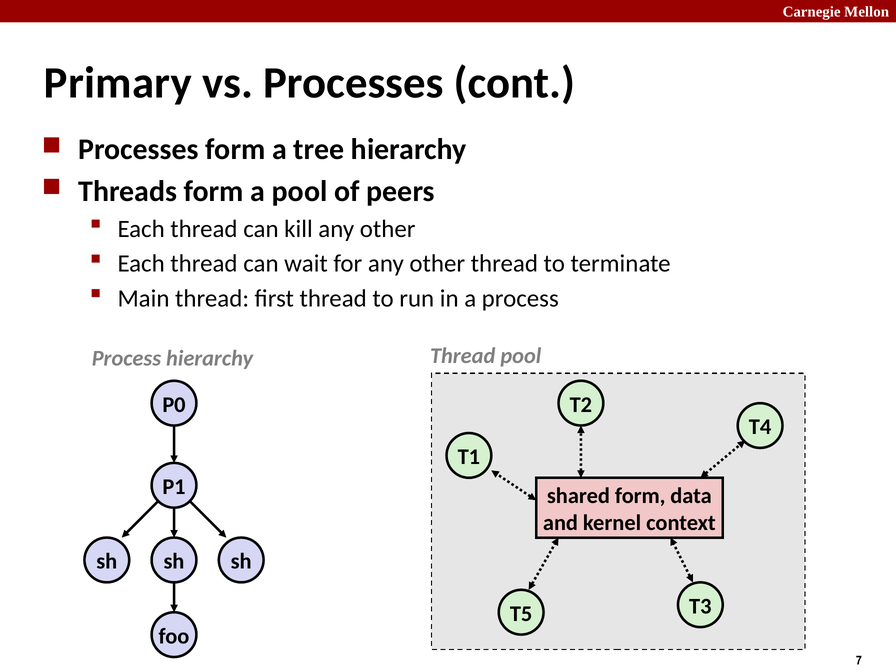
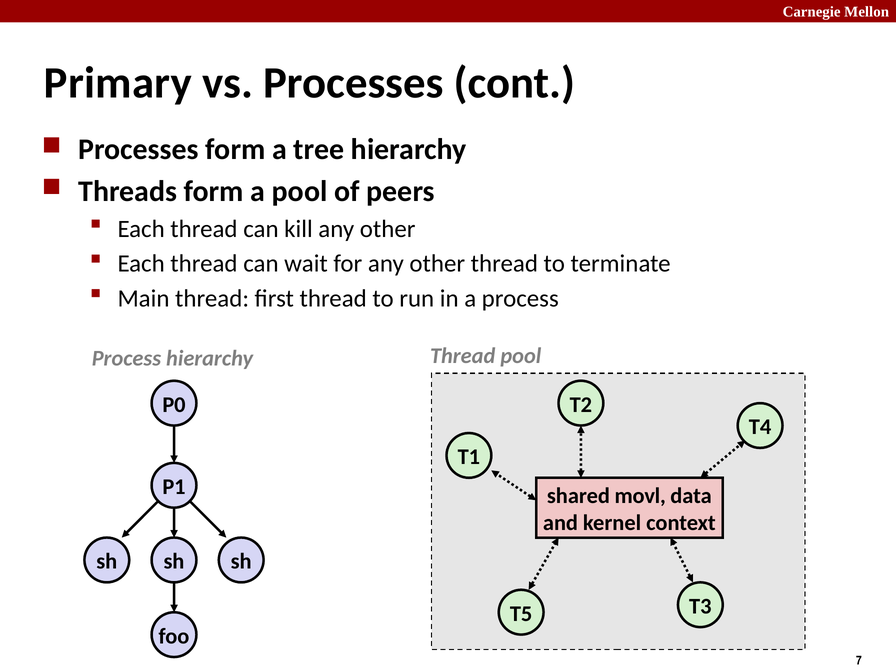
shared form: form -> movl (640, 496)
